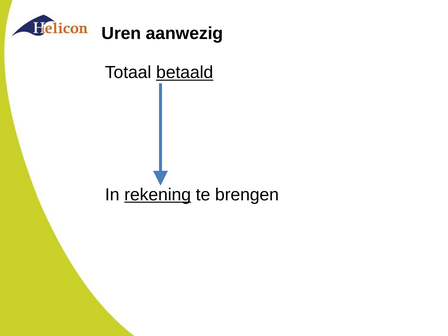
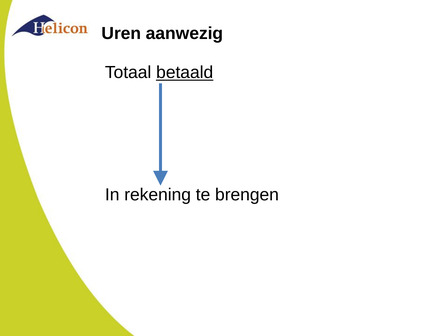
rekening underline: present -> none (158, 195)
